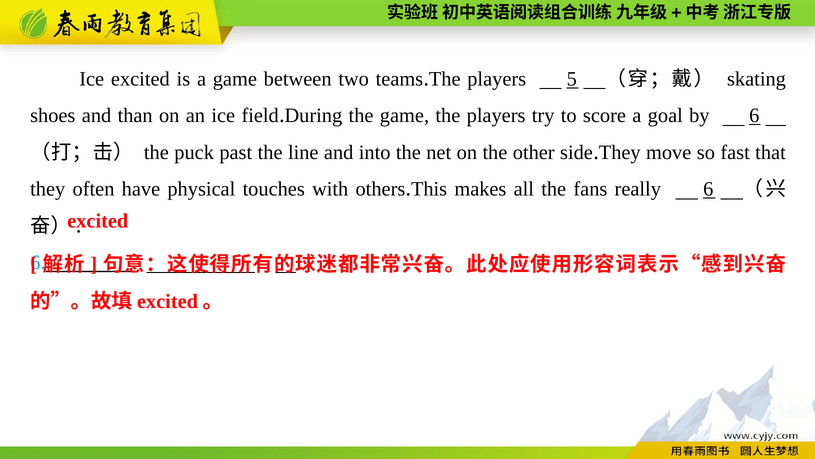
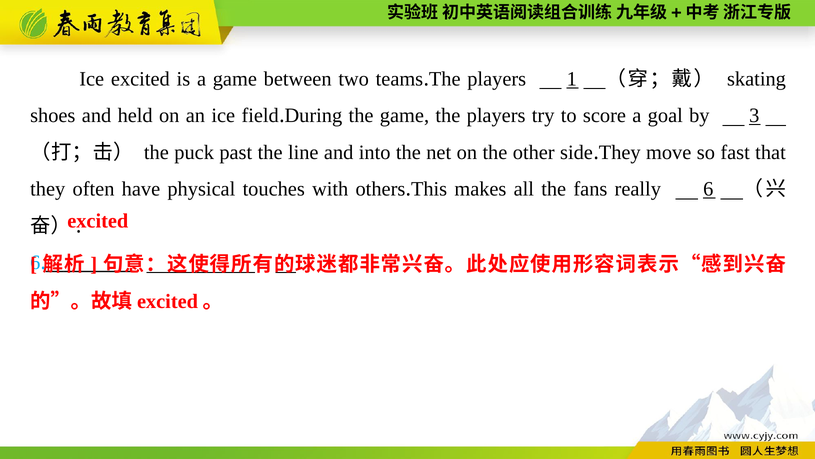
5: 5 -> 1 (572, 79)
than: than -> held (135, 116)
by 6: 6 -> 3 (754, 116)
